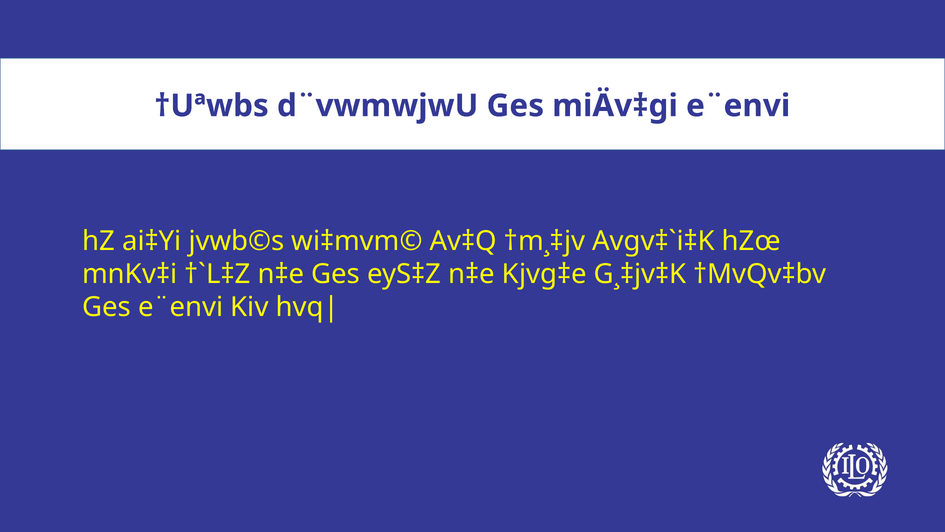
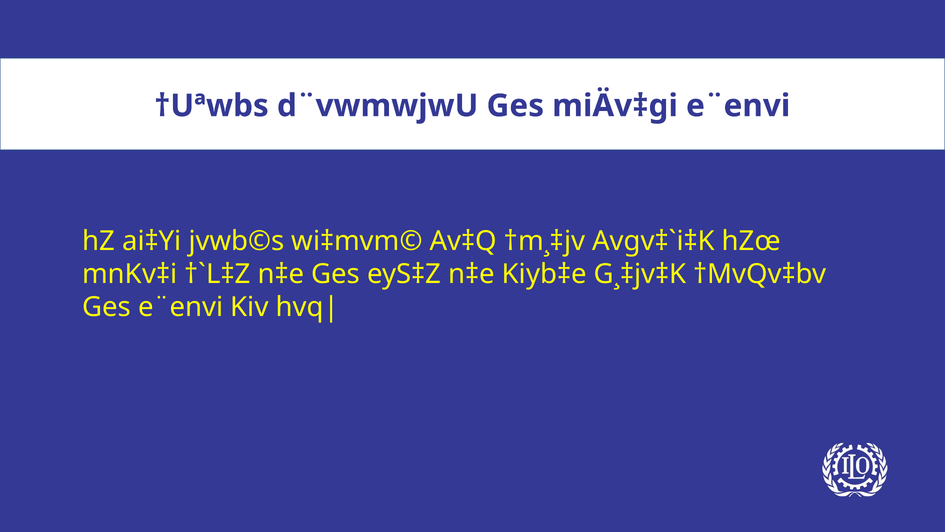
Kjvg‡e: Kjvg‡e -> Kiyb‡e (544, 274)
